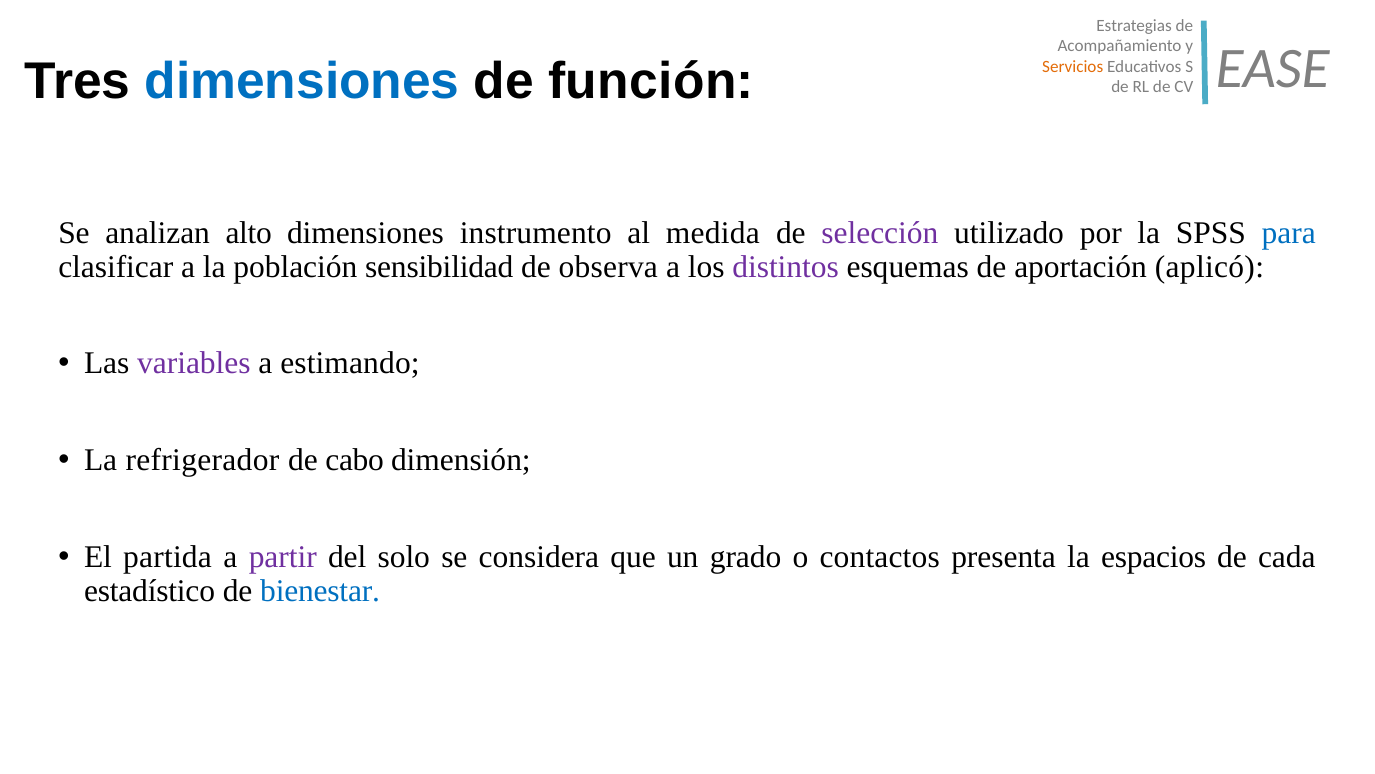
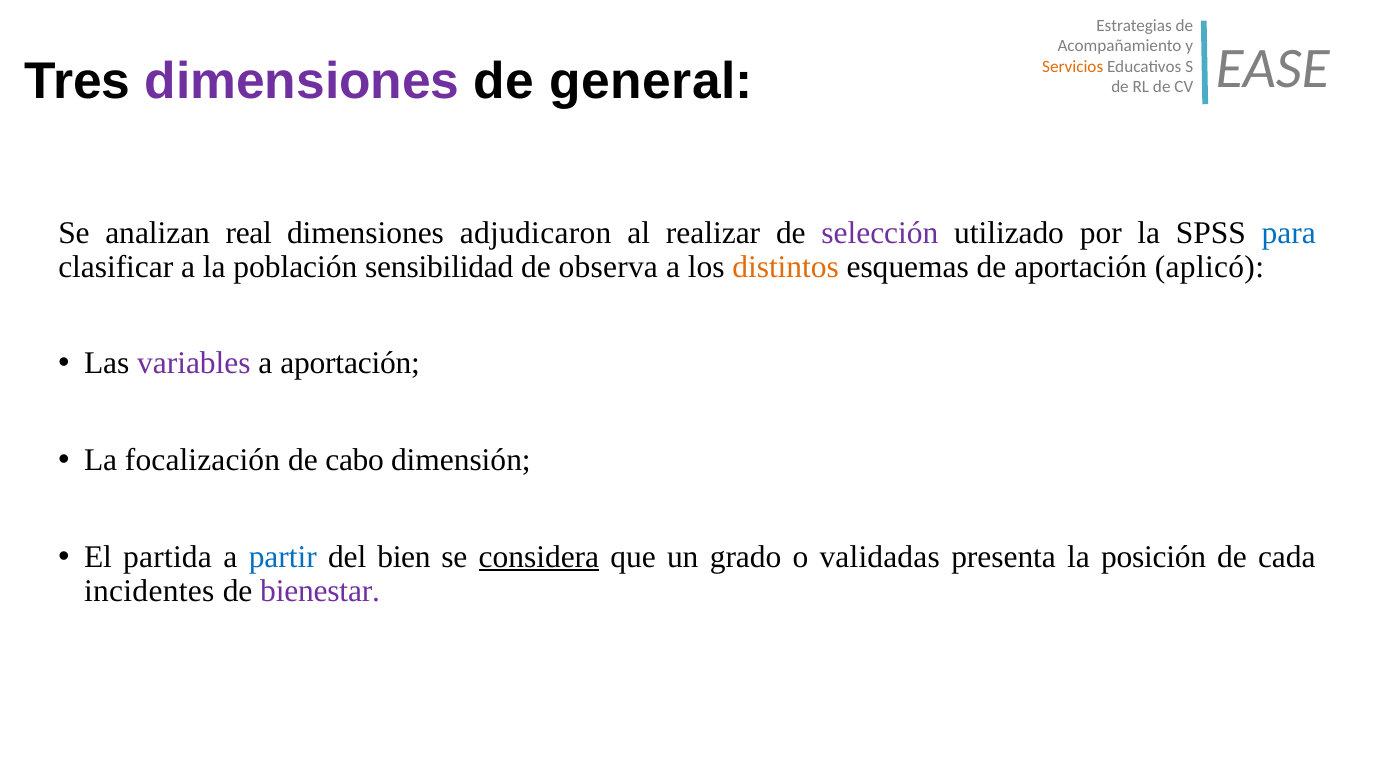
dimensiones colour: blue -> purple (302, 82)
función: función -> general (651, 82)
alto: alto -> real (249, 233)
instrumento: instrumento -> adjudicaron (536, 233)
medida: medida -> realizar (713, 233)
distintos colour: purple -> orange (786, 267)
a estimando: estimando -> aportación (350, 363)
refrigerador: refrigerador -> focalización (203, 460)
partir colour: purple -> blue (283, 556)
solo: solo -> bien (404, 556)
considera underline: none -> present (539, 556)
contactos: contactos -> validadas (880, 556)
espacios: espacios -> posición (1154, 556)
estadístico: estadístico -> incidentes (149, 590)
bienestar colour: blue -> purple (320, 590)
